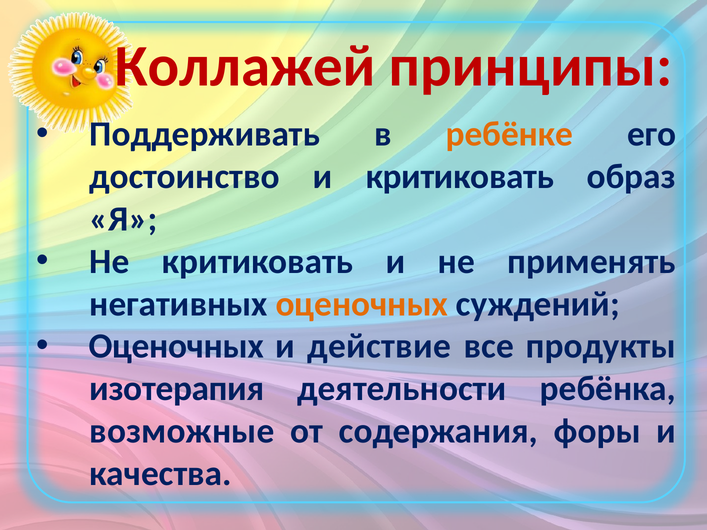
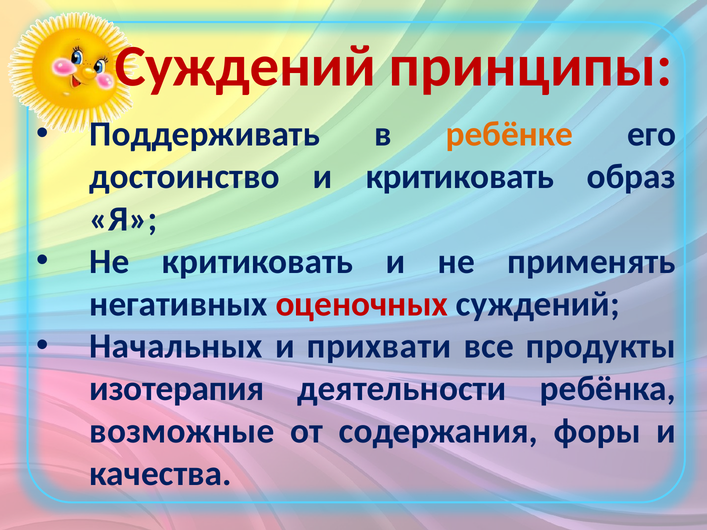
Коллажей: Коллажей -> Суждений (245, 67)
оценочных colour: orange -> red (362, 304)
Оценочных: Оценочных -> Начальных (176, 346)
действие: действие -> прихвати (379, 346)
